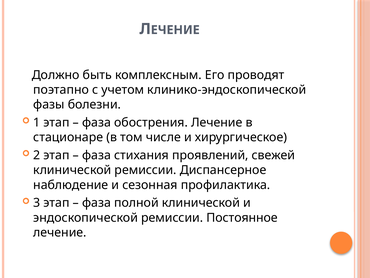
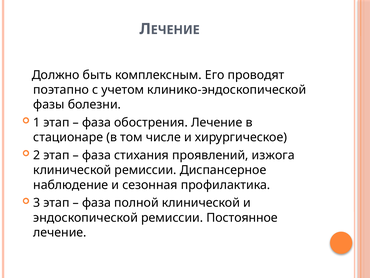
свежей: свежей -> изжога (273, 155)
